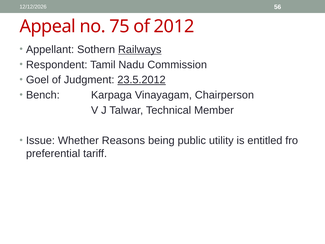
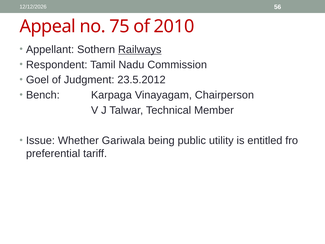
2012: 2012 -> 2010 (174, 26)
23.5.2012 underline: present -> none (142, 80)
Reasons: Reasons -> Gariwala (123, 140)
